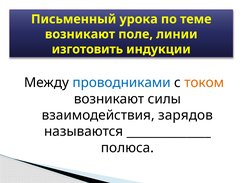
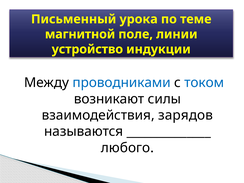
возникают: возникают -> магнитной (80, 34)
изготовить: изготовить -> устройство (87, 49)
током colour: orange -> blue (204, 83)
полюса: полюса -> любого (127, 148)
